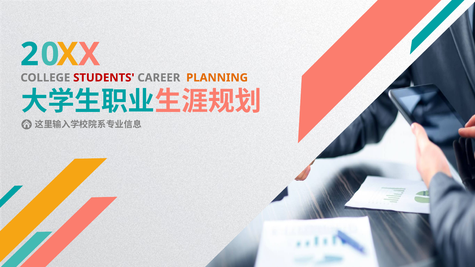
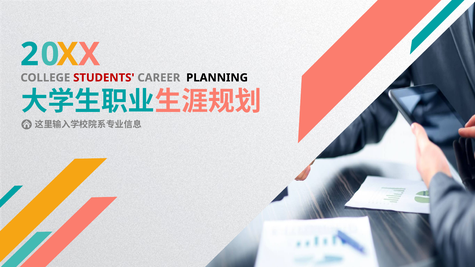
PLANNING colour: orange -> black (217, 78)
